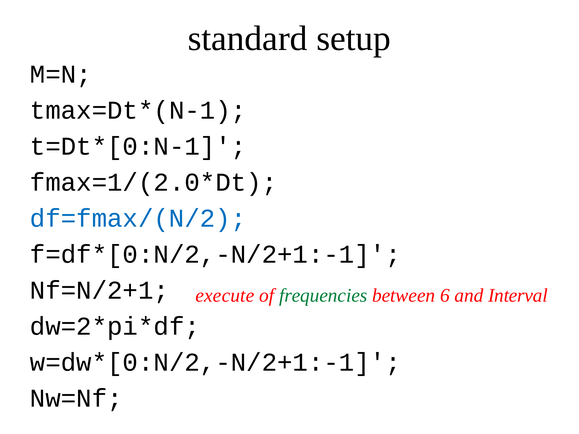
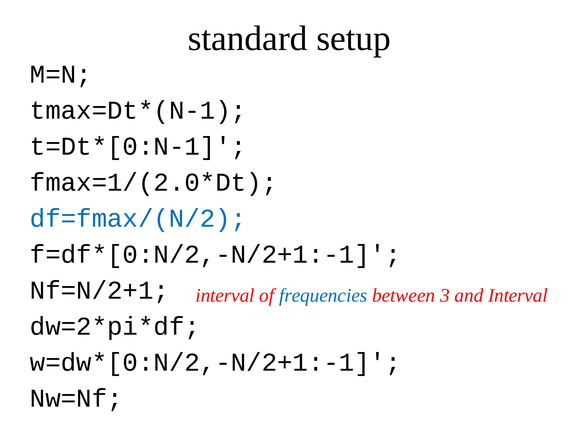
execute: execute -> interval (225, 296)
frequencies colour: green -> blue (323, 296)
6: 6 -> 3 (445, 296)
